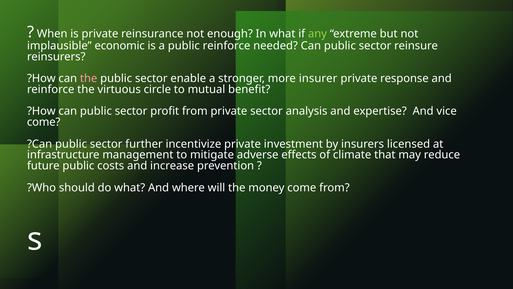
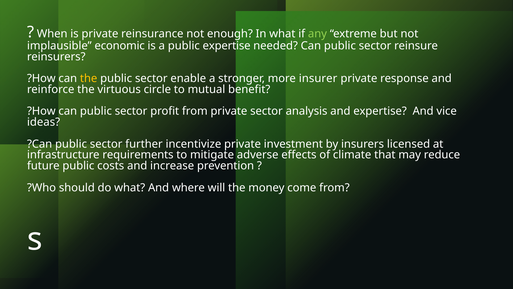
public reinforce: reinforce -> expertise (227, 46)
the colour: pink -> yellow (89, 78)
come: come -> ideas (44, 122)
management: management -> requirements (138, 155)
